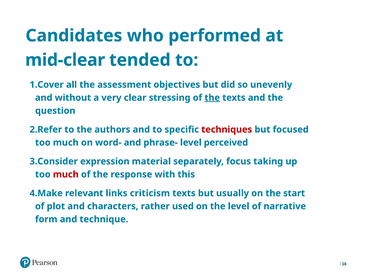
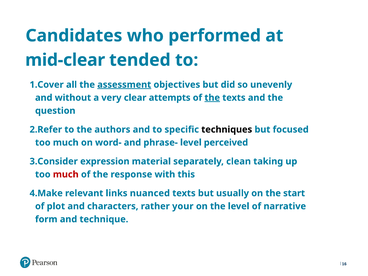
assessment underline: none -> present (124, 85)
stressing: stressing -> attempts (170, 98)
techniques colour: red -> black (227, 130)
focus: focus -> clean (239, 161)
criticism: criticism -> nuanced (150, 193)
used: used -> your (183, 206)
